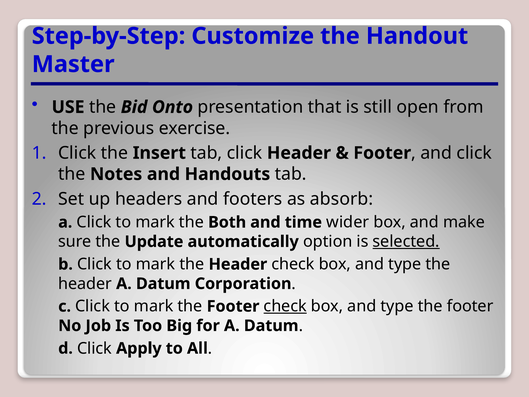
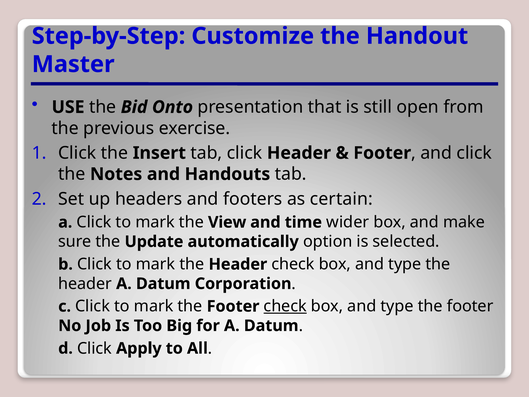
absorb: absorb -> certain (341, 199)
Both: Both -> View (227, 222)
selected underline: present -> none (406, 242)
